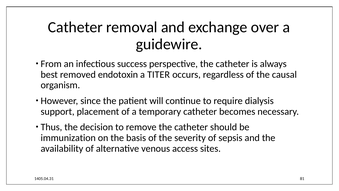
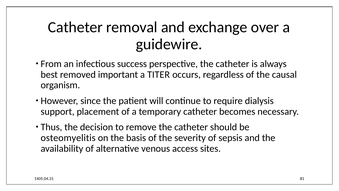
endotoxin: endotoxin -> important (118, 74)
immunization: immunization -> osteomyelitis (68, 138)
